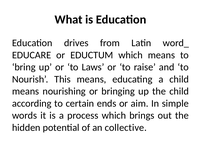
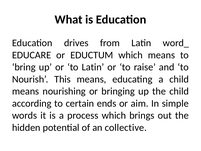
to Laws: Laws -> Latin (93, 67)
